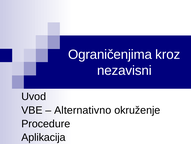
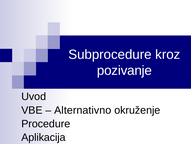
Ograničenjima: Ograničenjima -> Subprocedure (110, 54)
nezavisni: nezavisni -> pozivanje (124, 70)
